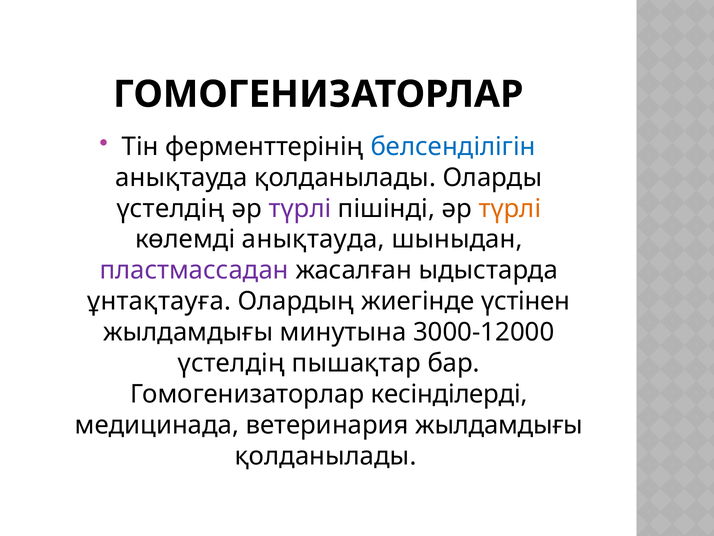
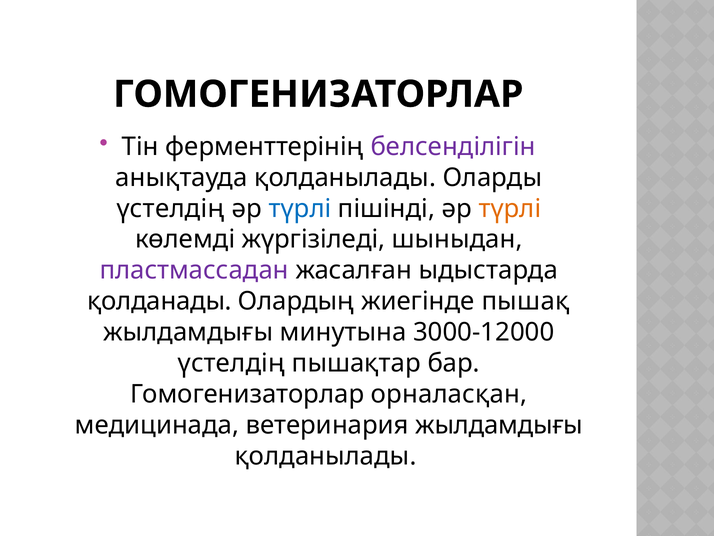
белсенділігін colour: blue -> purple (453, 146)
түрлі colour: purple -> blue (300, 208)
көлемді анықтауда: анықтауда -> жүргізіледі (313, 239)
ұнтақтауға: ұнтақтауға -> қолданады (159, 301)
үстінен: үстінен -> пышақ (526, 301)
кесінділерді: кесінділерді -> орналасқан (449, 394)
